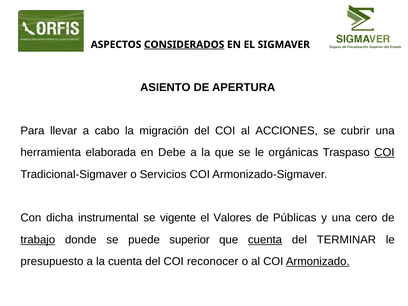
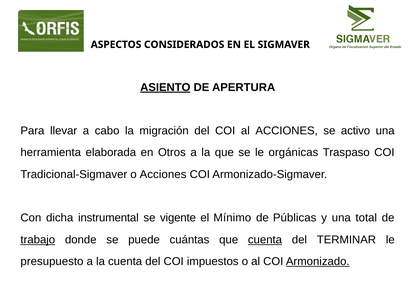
CONSIDERADOS underline: present -> none (184, 45)
ASIENTO underline: none -> present (165, 87)
cubrir: cubrir -> activo (356, 131)
Debe: Debe -> Otros (172, 153)
COI underline: present -> none (384, 153)
o Servicios: Servicios -> Acciones (163, 174)
Valores: Valores -> Mínimo (232, 218)
cero: cero -> total (366, 218)
puede superior: superior -> cuántas (189, 240)
reconocer: reconocer -> impuestos (213, 261)
